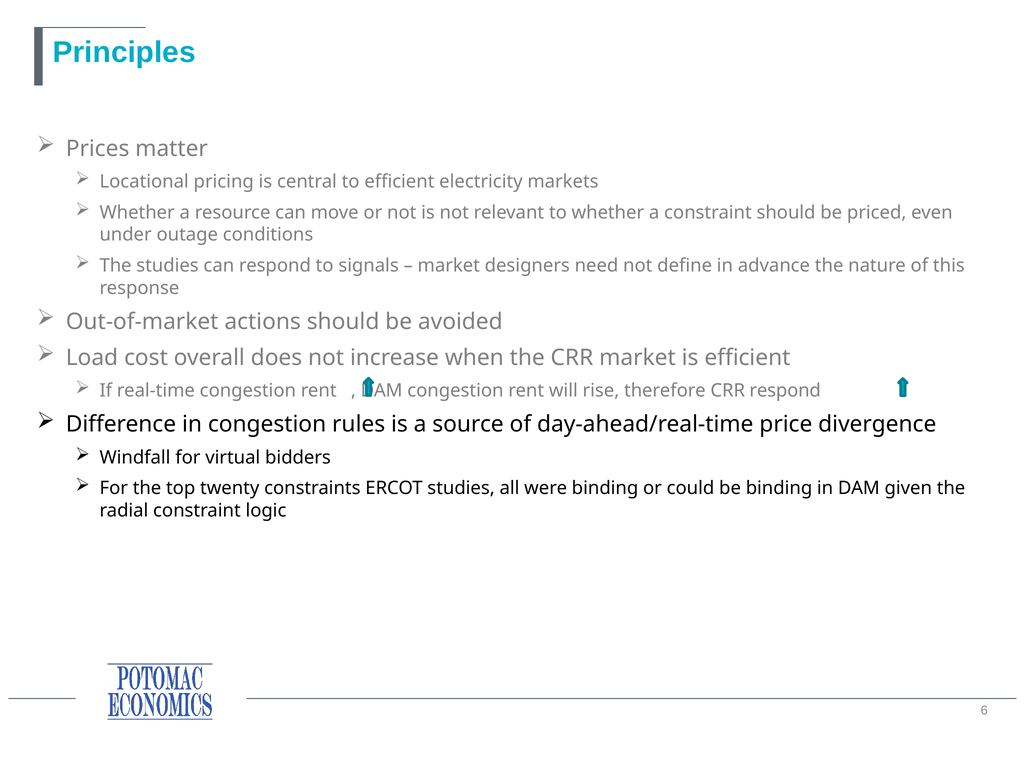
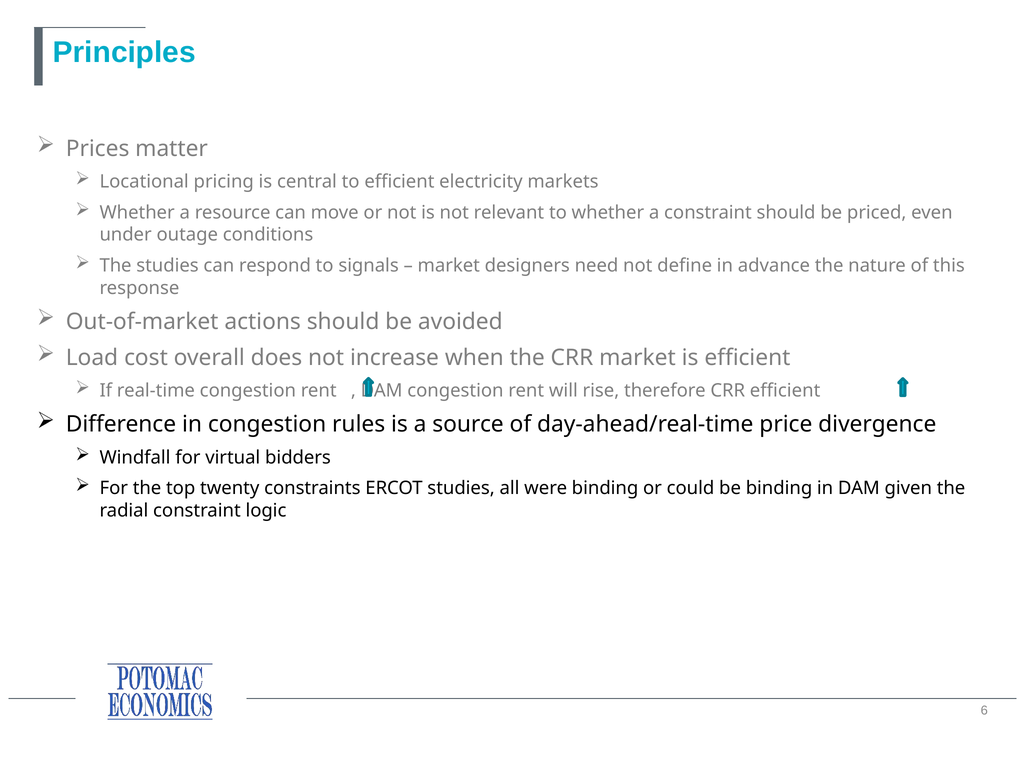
CRR respond: respond -> efficient (785, 391)
